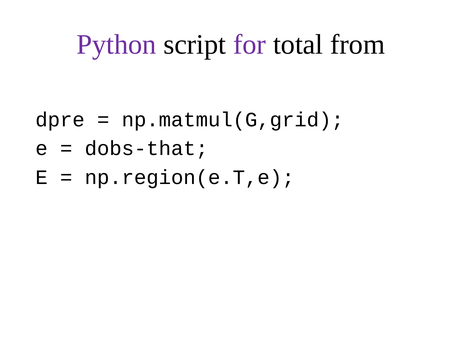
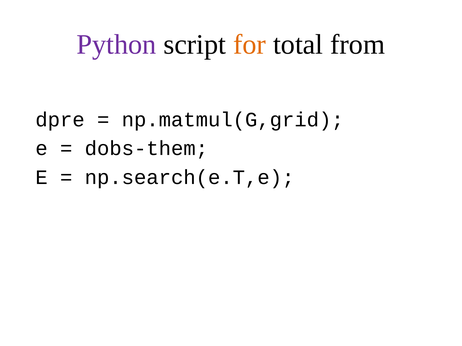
for colour: purple -> orange (250, 45)
dobs-that: dobs-that -> dobs-them (146, 149)
np.region(e.T,e: np.region(e.T,e -> np.search(e.T,e (190, 178)
